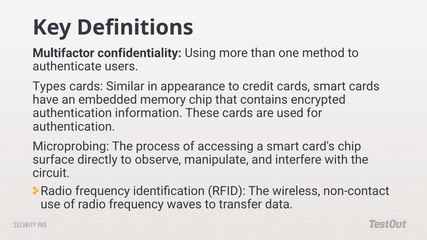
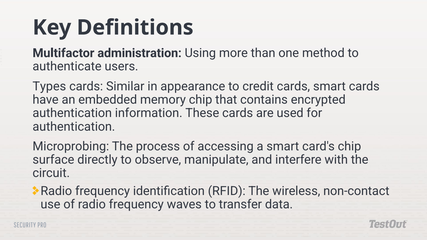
confidentiality: confidentiality -> administration (140, 53)
